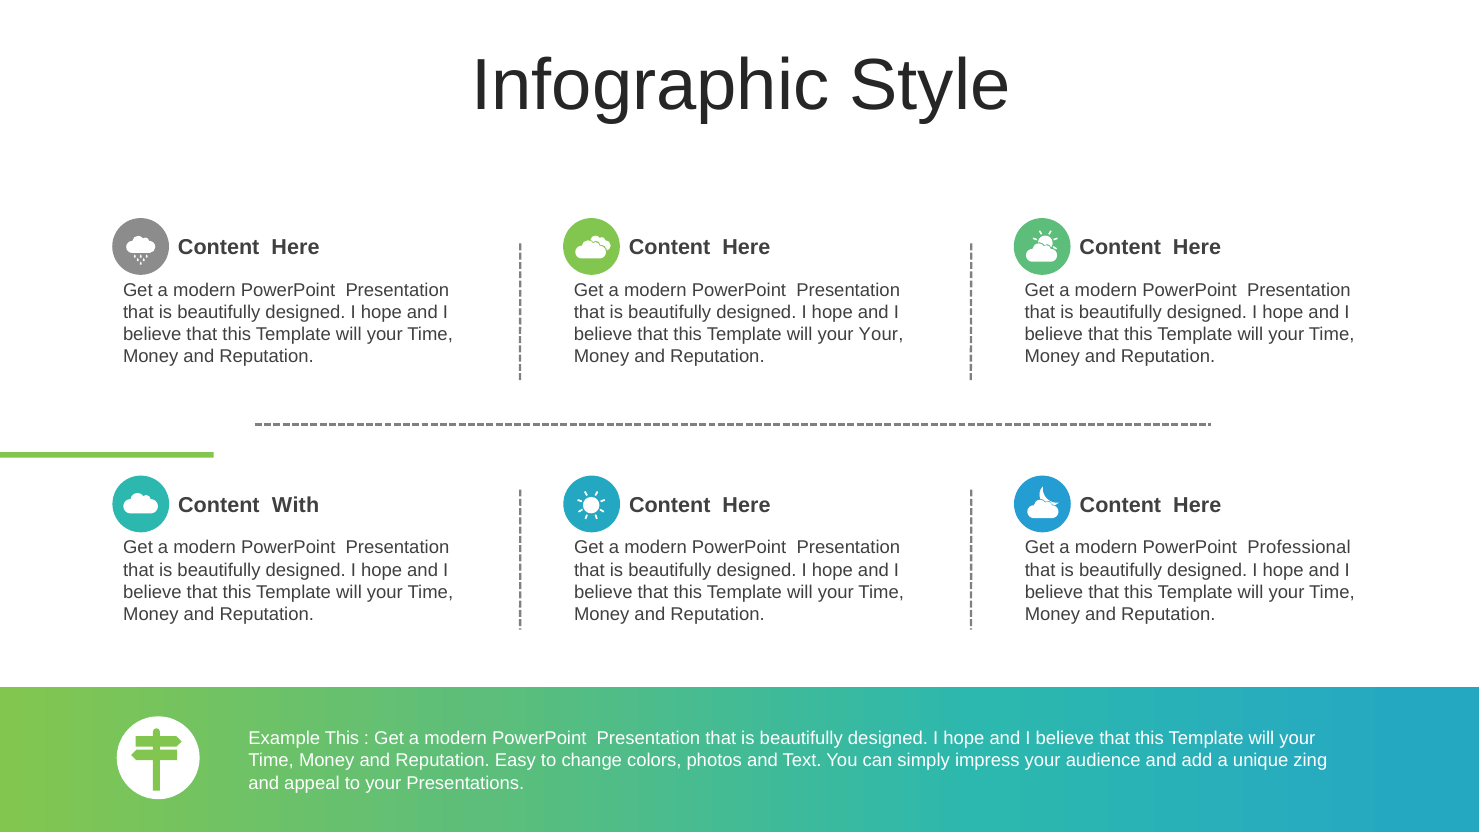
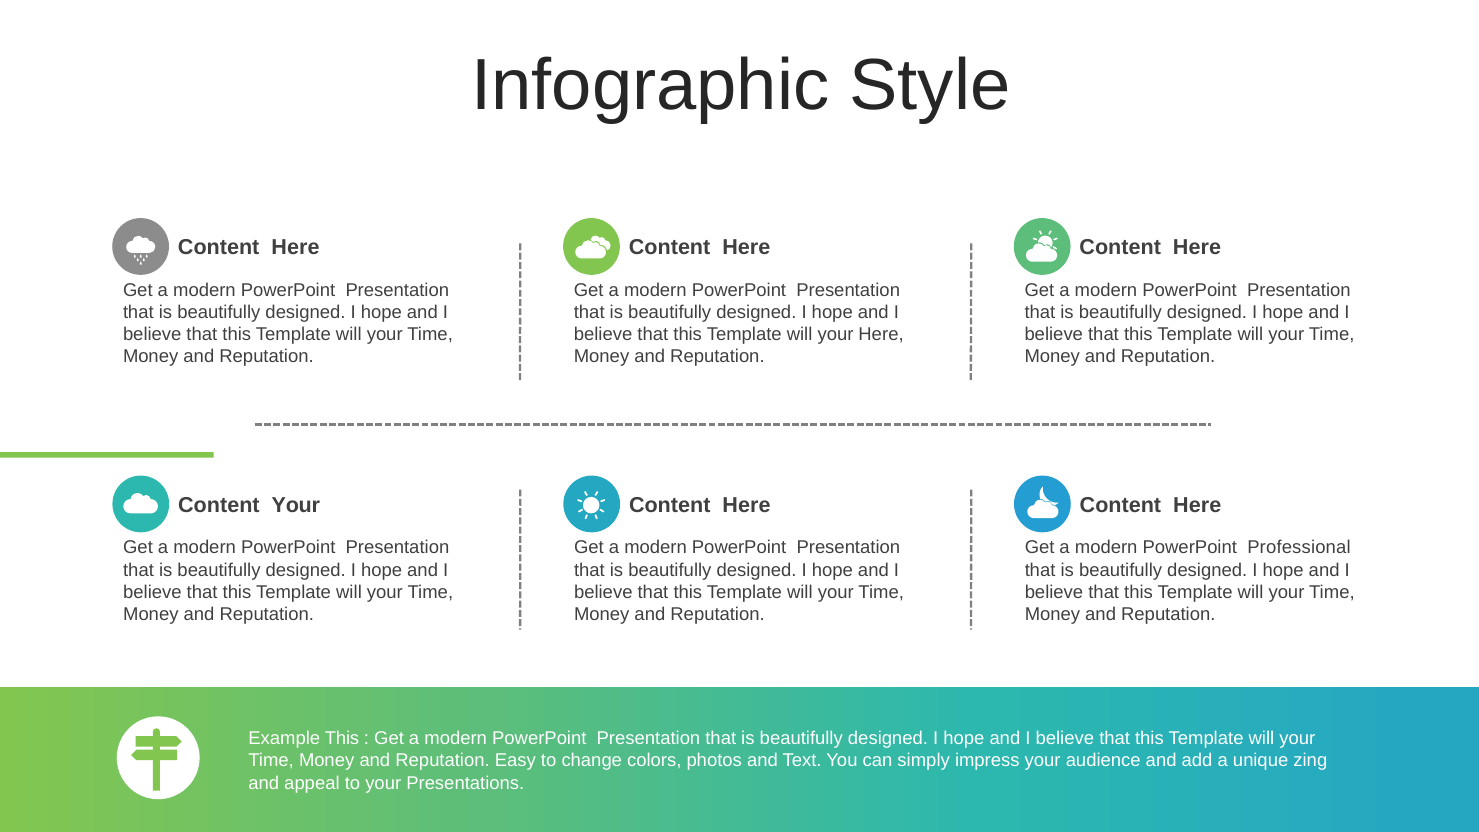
your Your: Your -> Here (881, 335)
Content With: With -> Your (296, 505)
